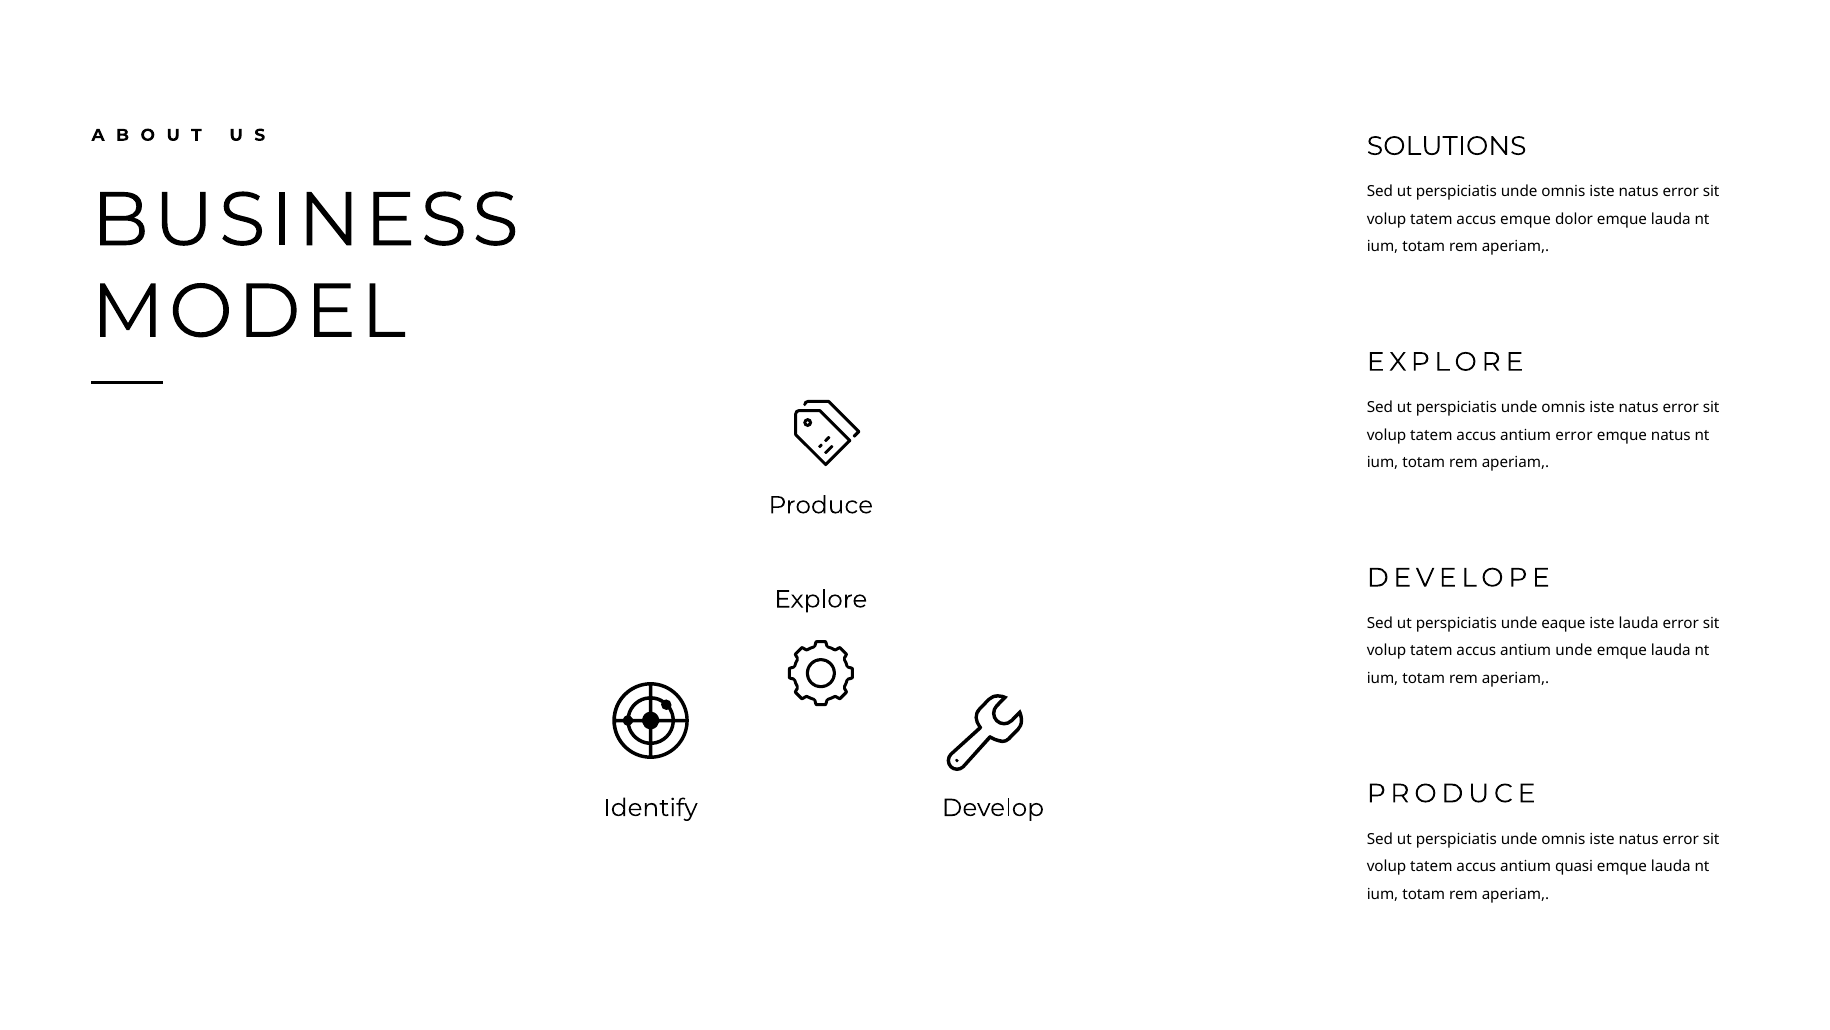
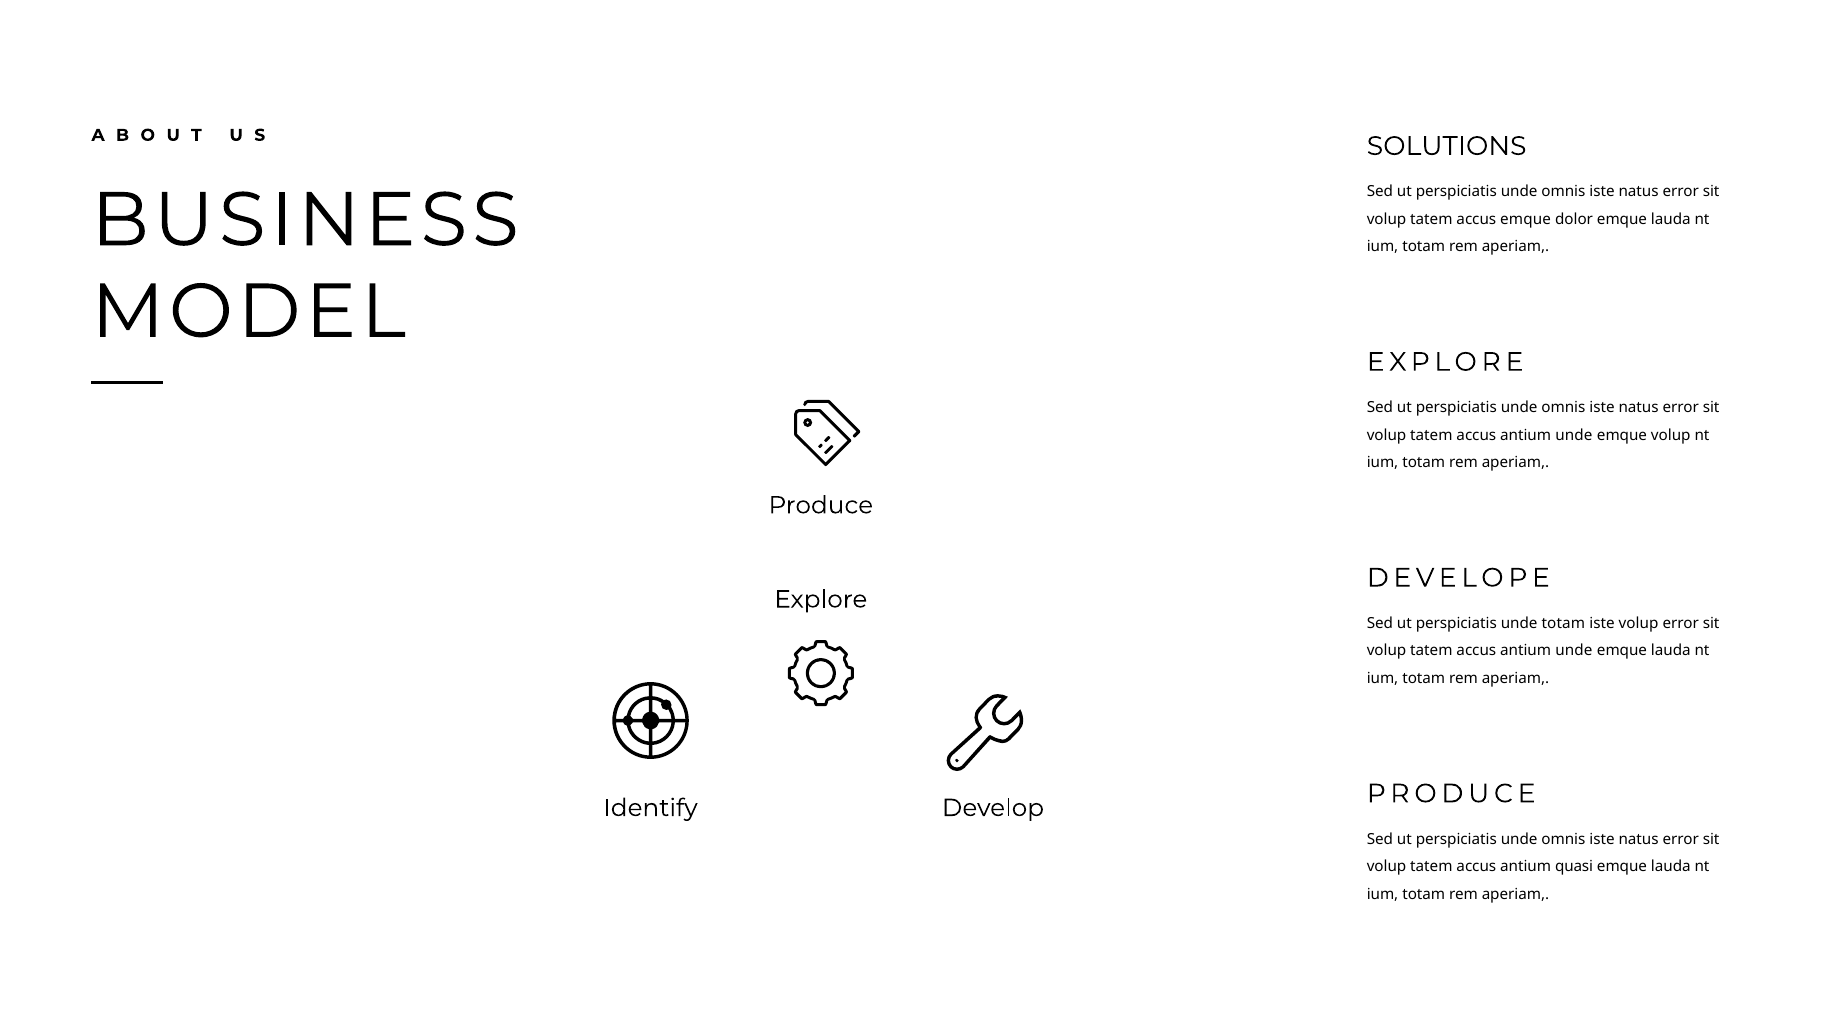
error: error -> unde (1574, 435)
emque natus: natus -> volup (1671, 435)
unde eaque: eaque -> totam (1563, 623)
iste lauda: lauda -> volup (1639, 623)
